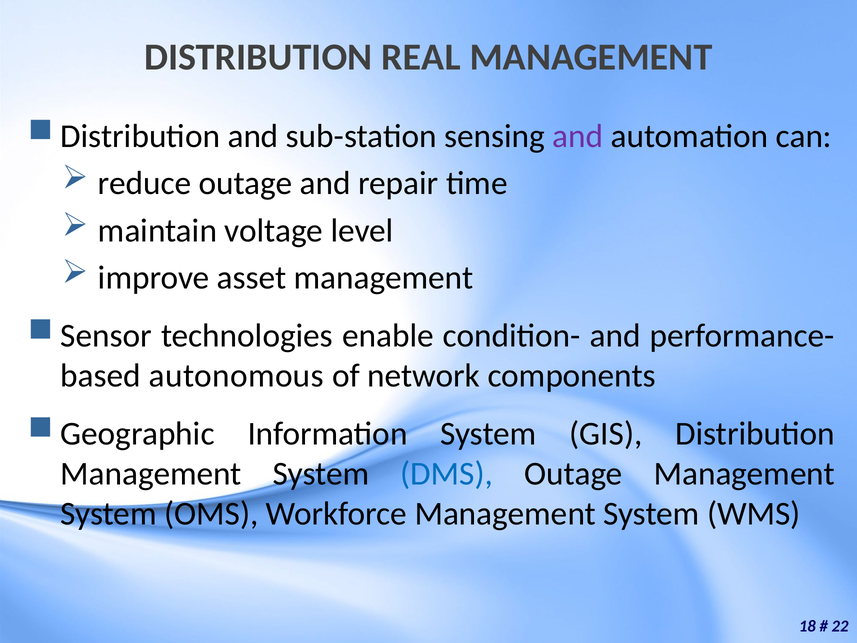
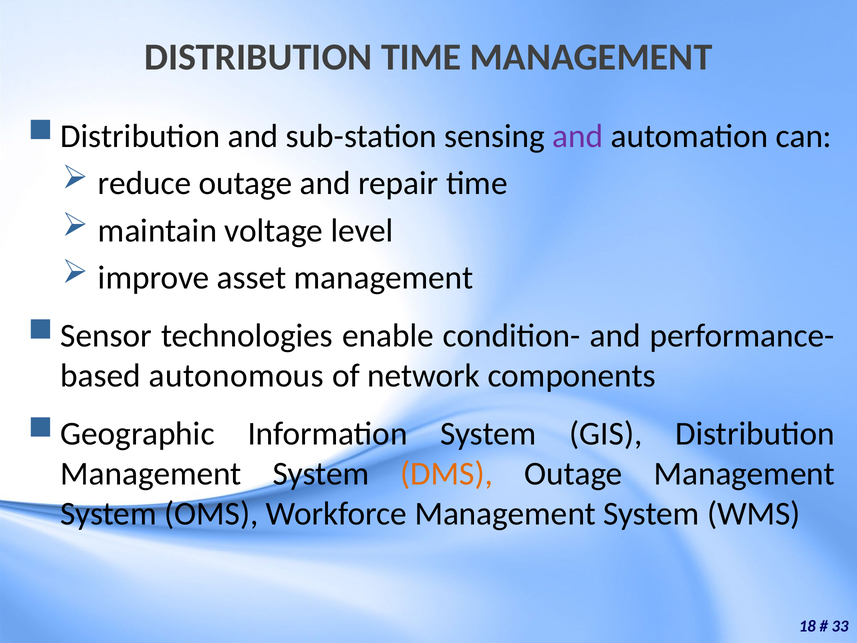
DISTRIBUTION REAL: REAL -> TIME (421, 57)
DMS colour: blue -> orange (447, 473)
22: 22 -> 33 (840, 626)
